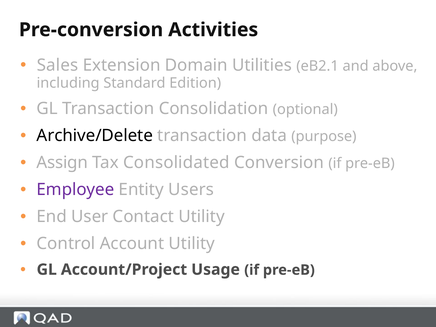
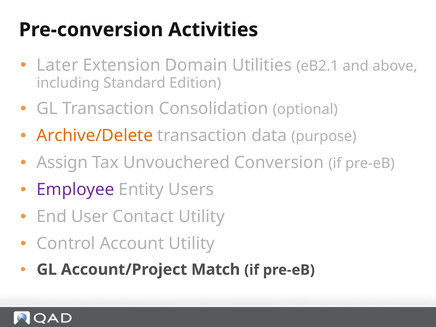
Sales: Sales -> Later (57, 65)
Archive/Delete colour: black -> orange (95, 136)
Consolidated: Consolidated -> Unvouchered (176, 163)
Usage: Usage -> Match (216, 270)
